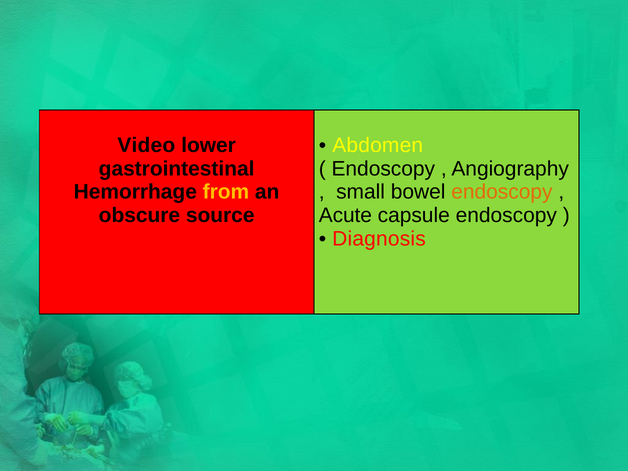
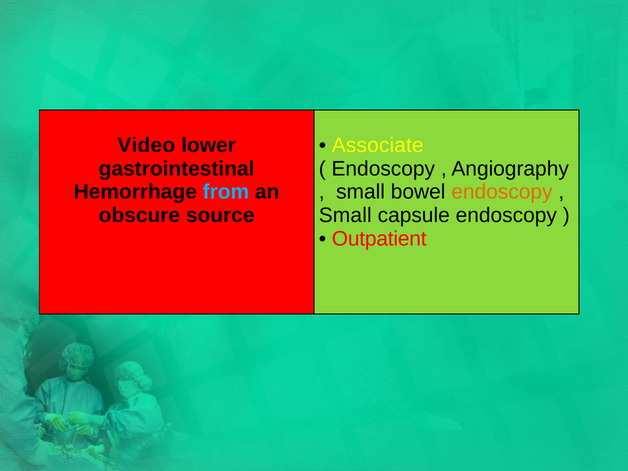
Abdomen: Abdomen -> Associate (378, 145)
from colour: yellow -> light blue (226, 192)
Acute: Acute -> Small (345, 215)
Diagnosis: Diagnosis -> Outpatient (379, 239)
